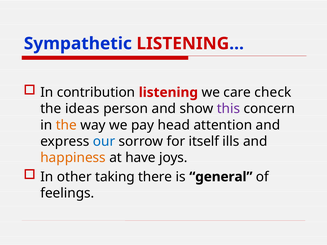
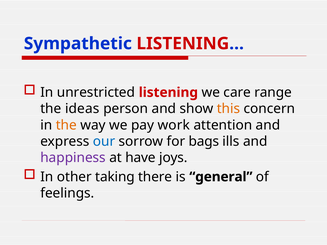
contribution: contribution -> unrestricted (96, 93)
check: check -> range (273, 93)
this colour: purple -> orange (228, 109)
head: head -> work (174, 125)
itself: itself -> bags (204, 142)
happiness colour: orange -> purple (73, 158)
